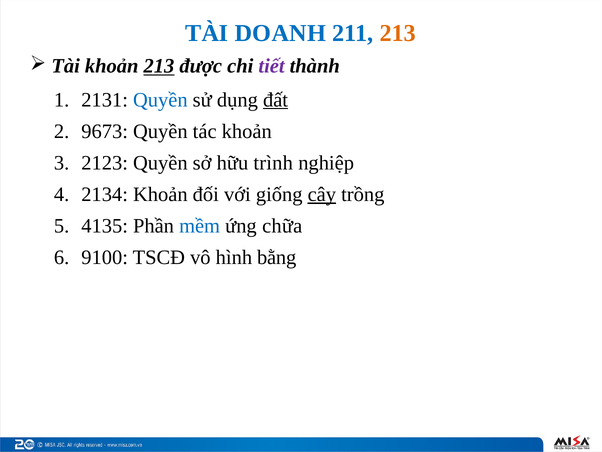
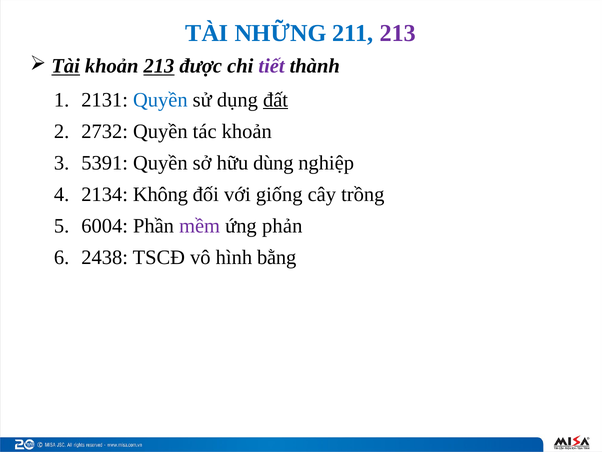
DOANH: DOANH -> NHỮNG (280, 33)
213 colour: orange -> purple (398, 33)
Tài underline: none -> present (66, 66)
9673: 9673 -> 2732 (105, 131)
2123: 2123 -> 5391 (105, 163)
trình: trình -> dùng (273, 163)
2134 Khoản: Khoản -> Không (160, 194)
cây underline: present -> none (322, 194)
4135: 4135 -> 6004 (105, 226)
mềm colour: blue -> purple (200, 226)
chữa: chữa -> phản (282, 226)
9100: 9100 -> 2438 (105, 257)
